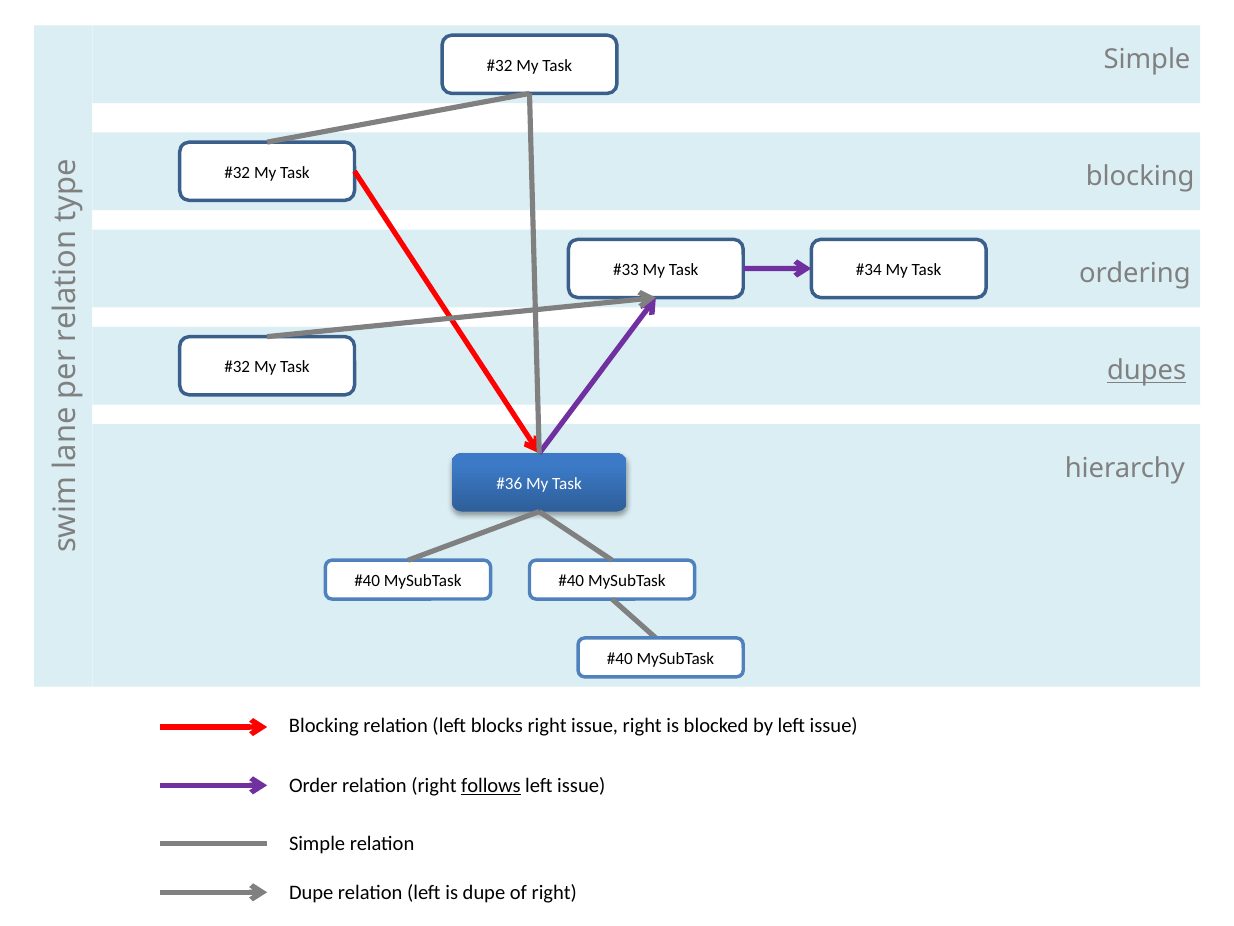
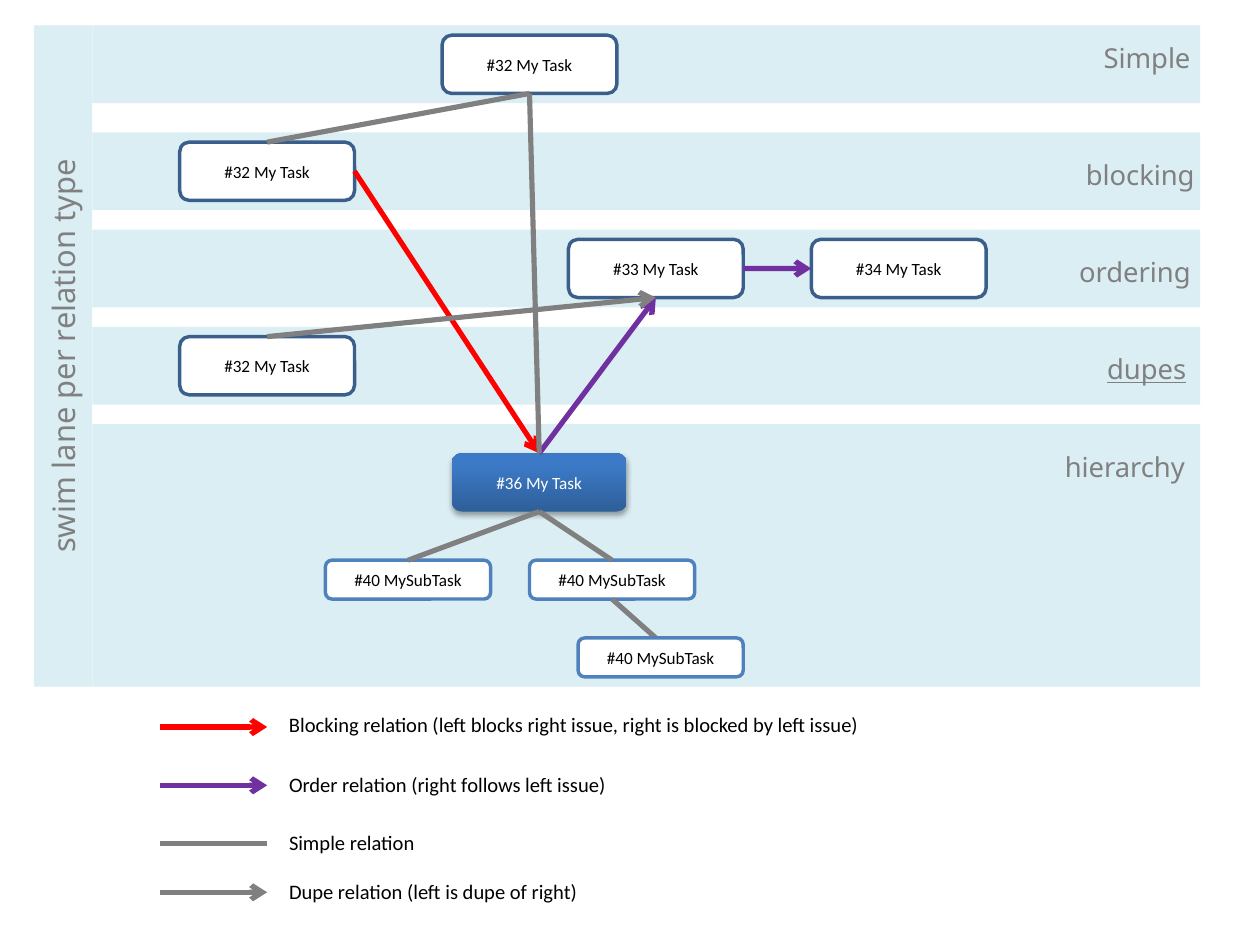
follows underline: present -> none (491, 785)
